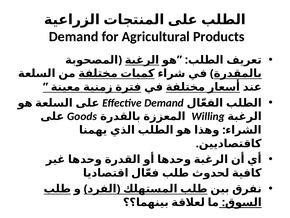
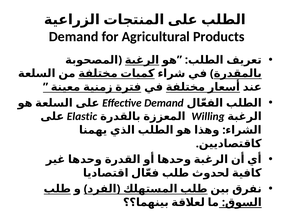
Goods: Goods -> Elastic (82, 116)
